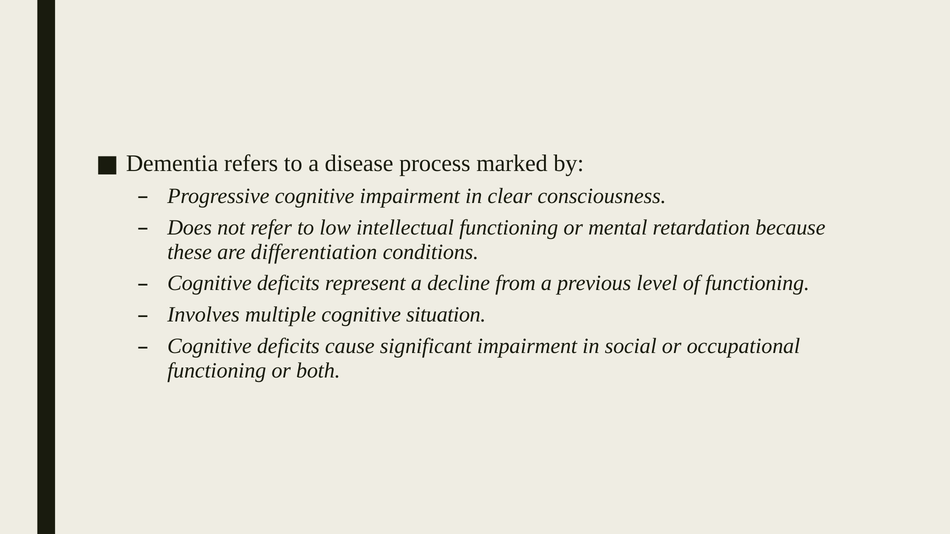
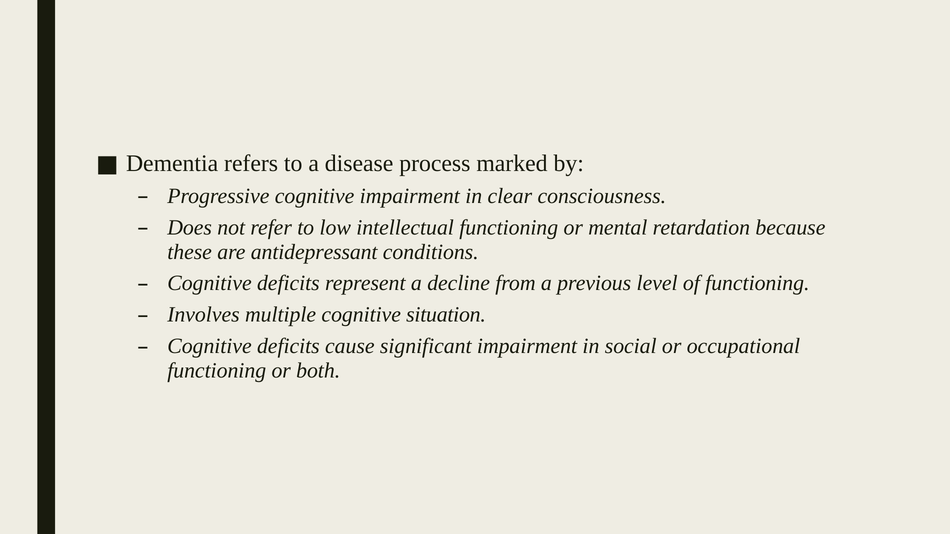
differentiation: differentiation -> antidepressant (314, 252)
